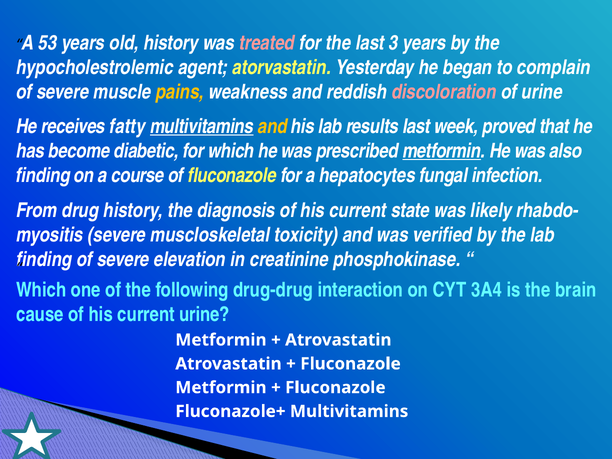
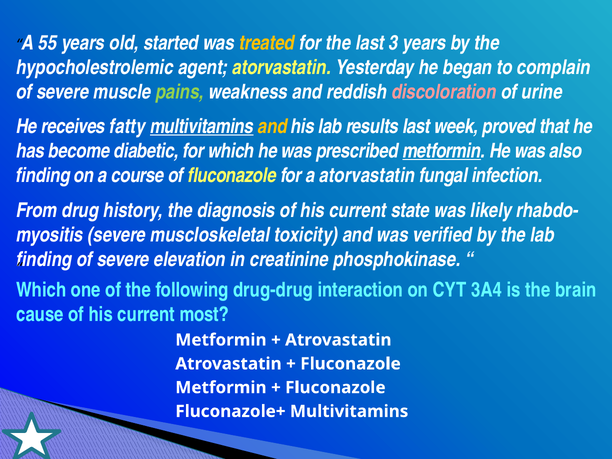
53: 53 -> 55 (48, 43)
old history: history -> started (171, 43)
treated colour: pink -> yellow (267, 43)
pains colour: yellow -> light green (180, 92)
a hepatocytes: hepatocytes -> atorvastatin (367, 176)
current urine: urine -> most (204, 314)
